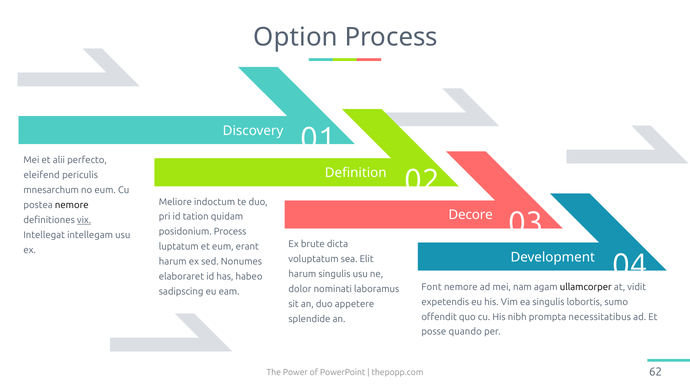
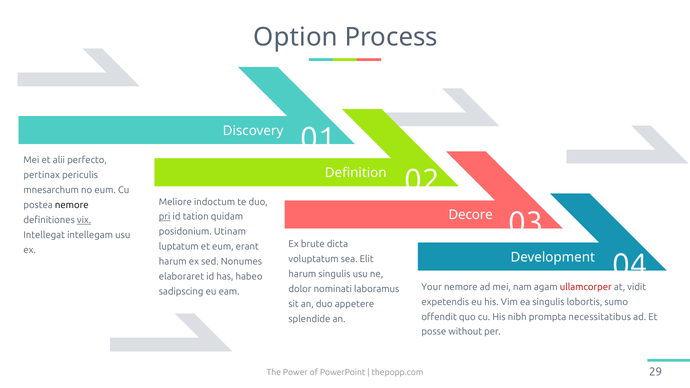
eleifend: eleifend -> pertinax (42, 175)
pri underline: none -> present (165, 217)
posidonium Process: Process -> Utinam (230, 232)
Font: Font -> Your (432, 287)
ullamcorper colour: black -> red (586, 287)
quando: quando -> without (465, 332)
62: 62 -> 29 (656, 372)
